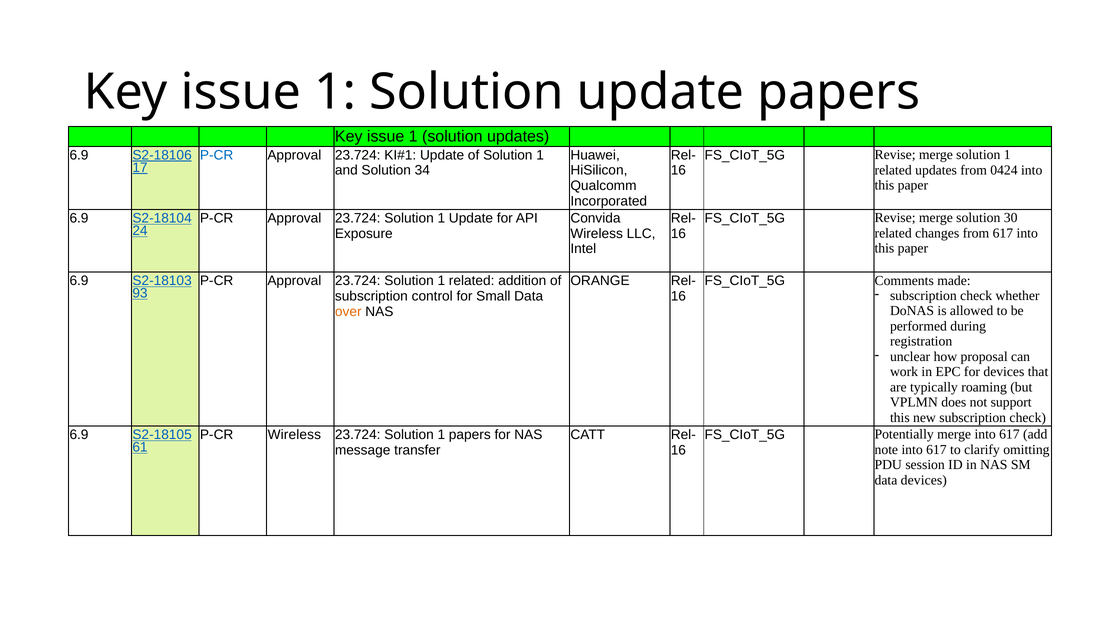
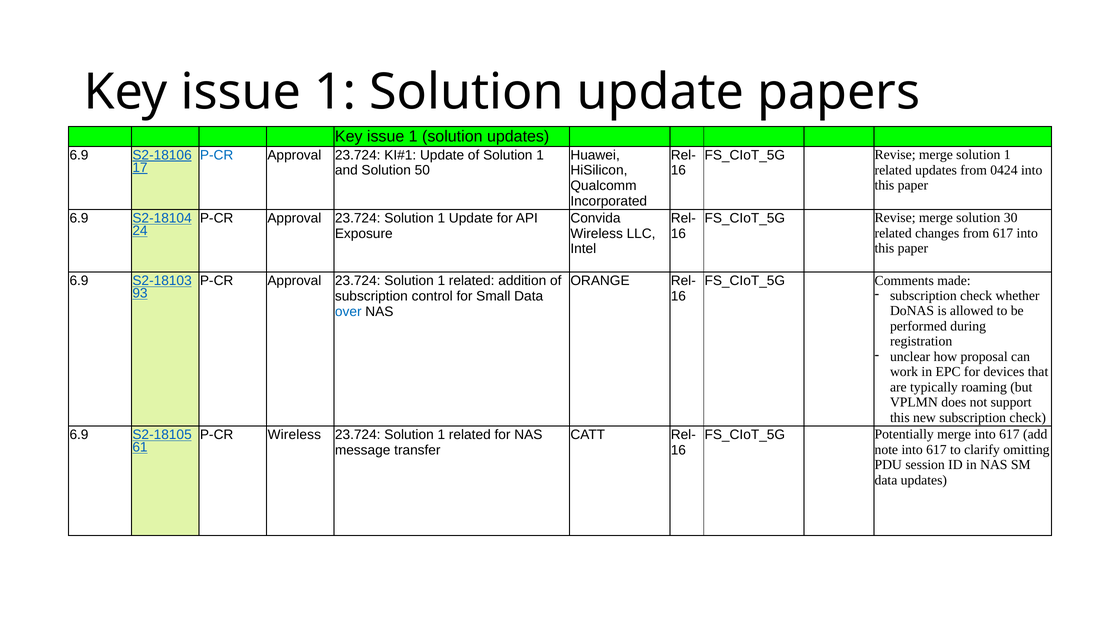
34: 34 -> 50 (422, 170)
over colour: orange -> blue (348, 311)
papers: papers -> related (470, 434)
data devices: devices -> updates (924, 480)
